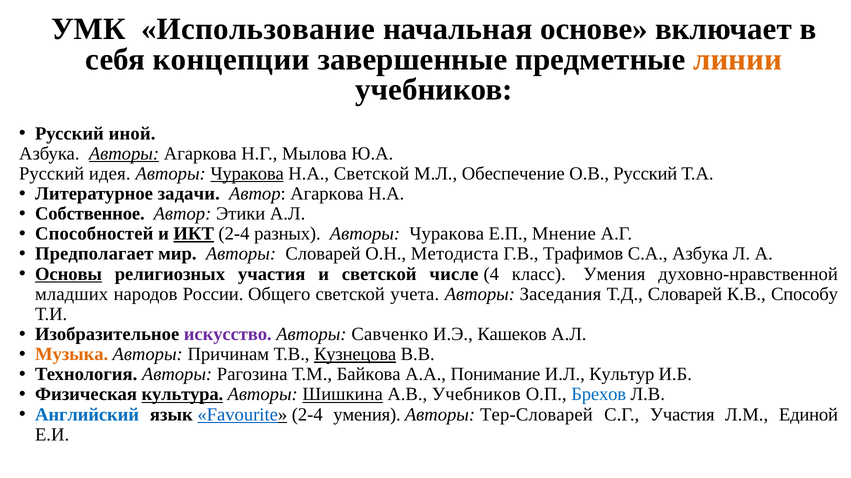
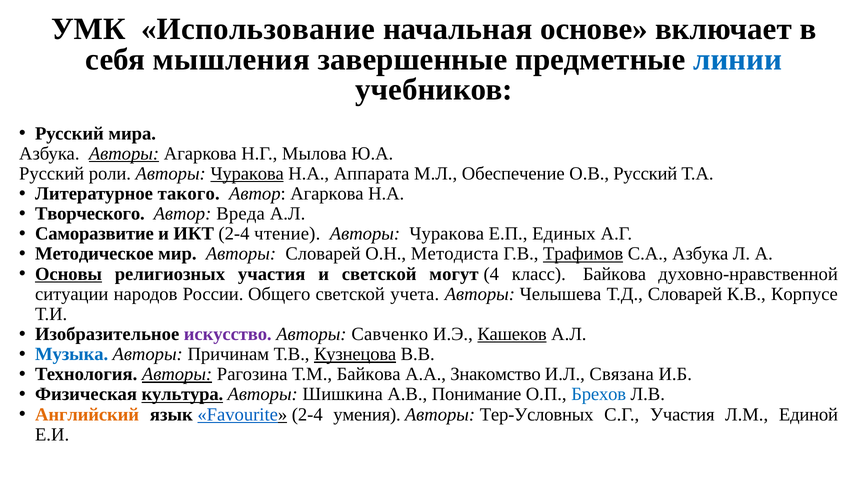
концепции: концепции -> мышления (231, 59)
линии colour: orange -> blue (738, 59)
иной: иной -> мира (132, 134)
идея: идея -> роли (110, 174)
Н.А Светской: Светской -> Аппарата (372, 174)
задачи: задачи -> такого (189, 194)
Собственное: Собственное -> Творческого (90, 214)
Этики: Этики -> Вреда (241, 214)
Способностей: Способностей -> Саморазвитие (94, 234)
ИКТ underline: present -> none (194, 234)
разных: разных -> чтение (287, 234)
Мнение: Мнение -> Единых (564, 234)
Предполагает: Предполагает -> Методическое (94, 254)
Трафимов underline: none -> present (583, 254)
числе: числе -> могут (454, 274)
класс Умения: Умения -> Байкова (614, 274)
младших: младших -> ситуации (72, 294)
Заседания: Заседания -> Челышева (561, 294)
Способу: Способу -> Корпусе (804, 294)
Кашеков underline: none -> present (512, 335)
Музыка colour: orange -> blue (72, 355)
Авторы underline: none -> present (177, 375)
Понимание: Понимание -> Знакомство (495, 375)
Культур: Культур -> Связана (622, 375)
Шишкина underline: present -> none (343, 395)
А.В Учебников: Учебников -> Понимание (477, 395)
Английский colour: blue -> orange (87, 415)
Тер-Словарей: Тер-Словарей -> Тер-Условных (537, 415)
